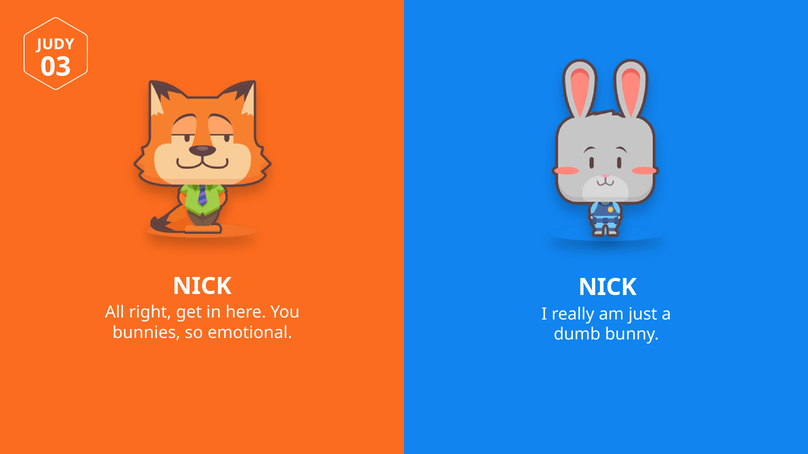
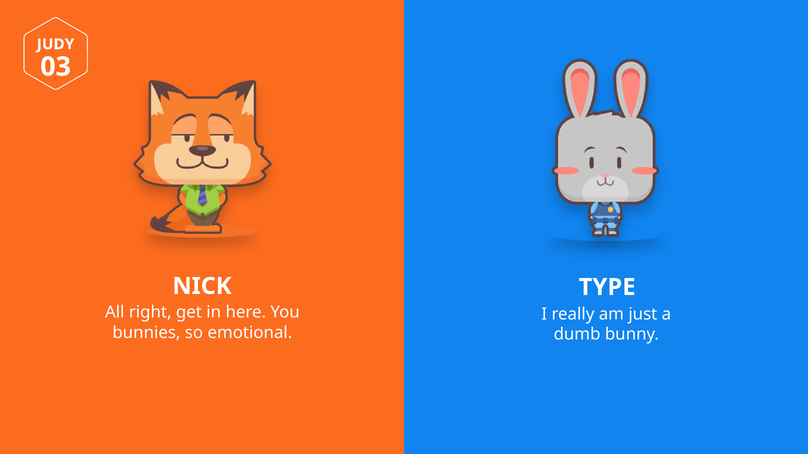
NICK: NICK -> TYPE (607, 287)
